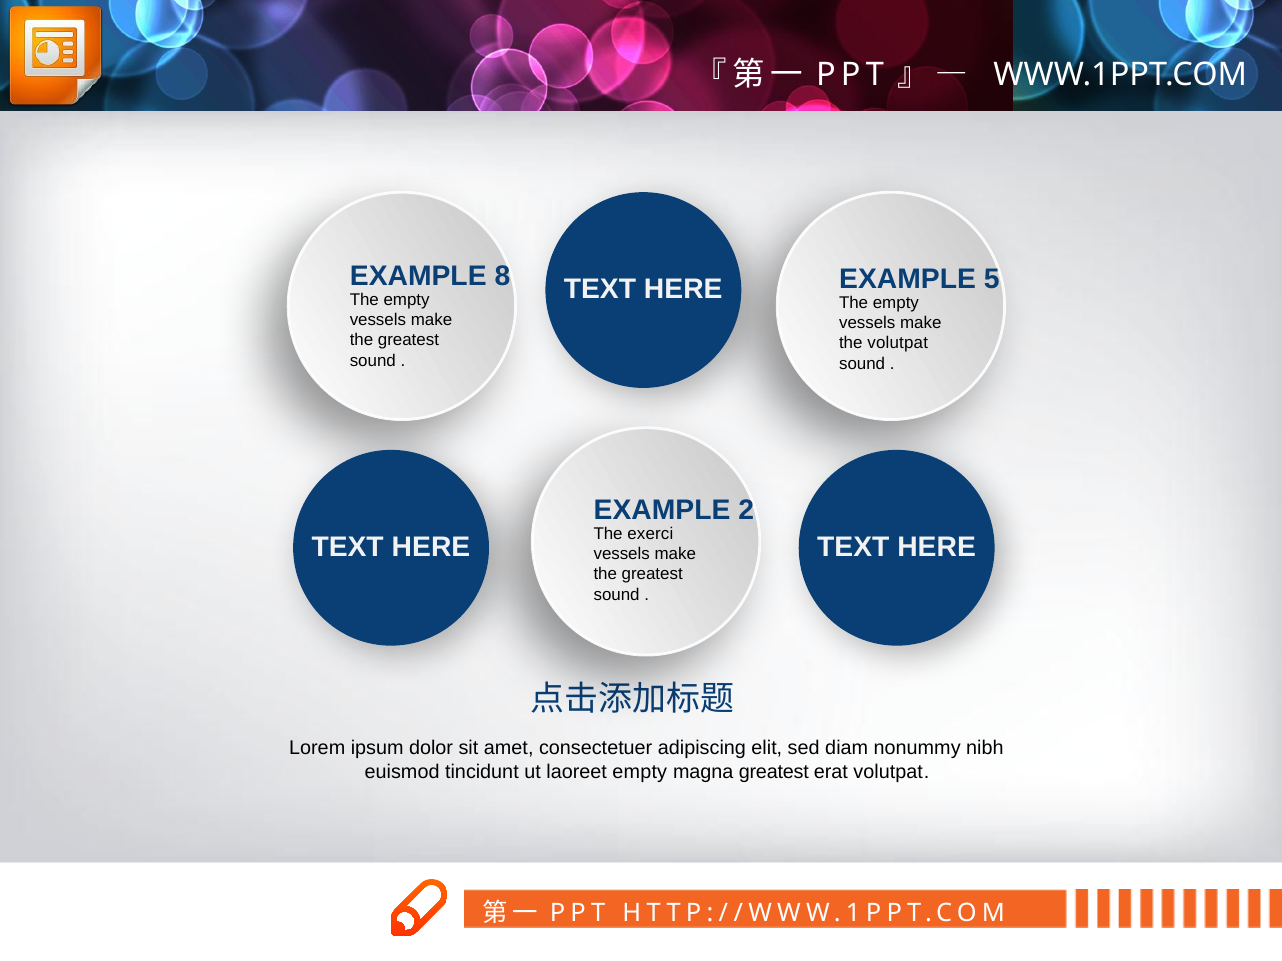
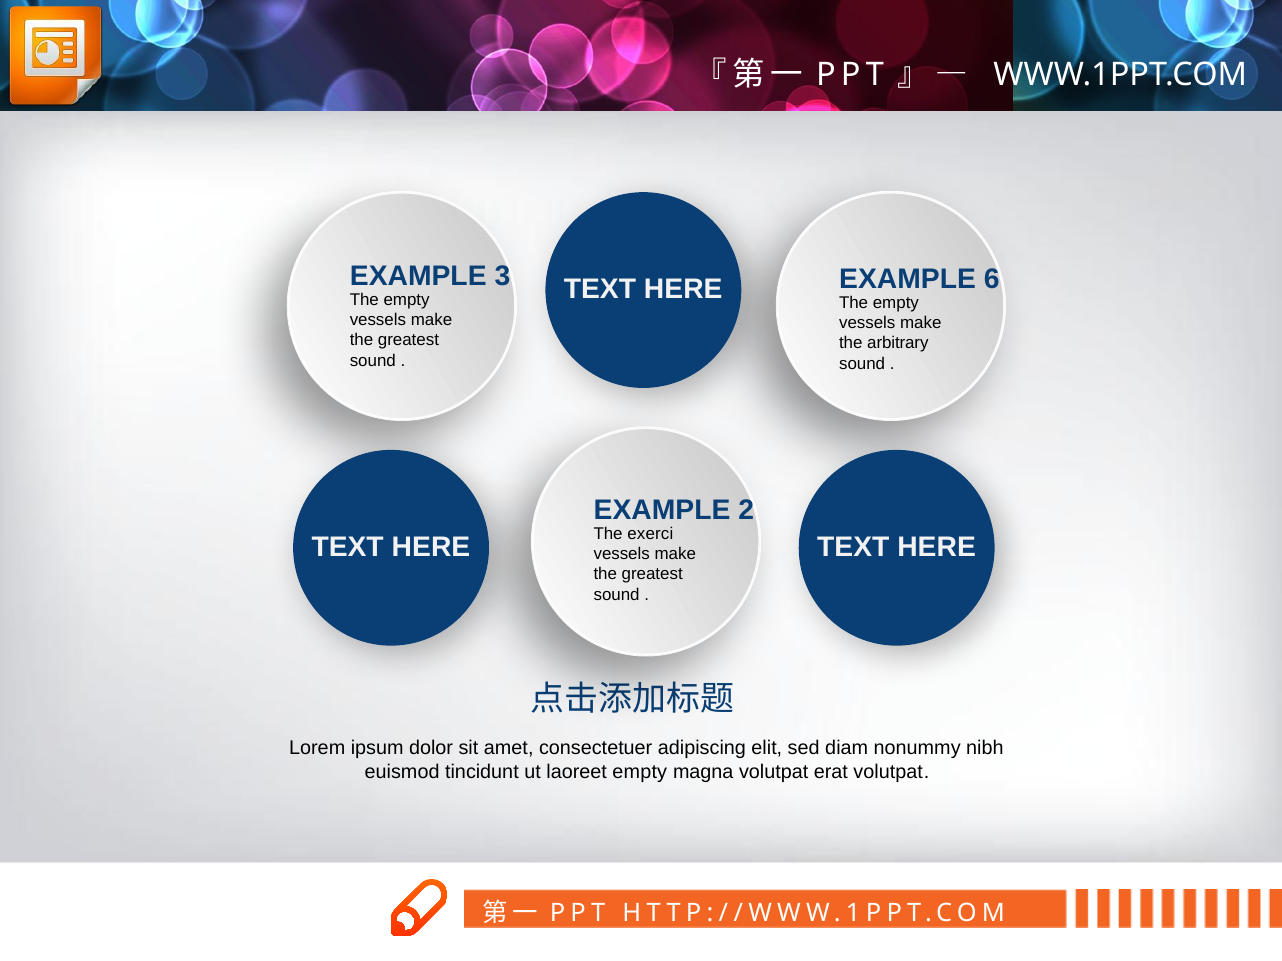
8: 8 -> 3 (502, 276)
5: 5 -> 6 (992, 280)
the volutpat: volutpat -> arbitrary (898, 344)
magna greatest: greatest -> volutpat (774, 772)
